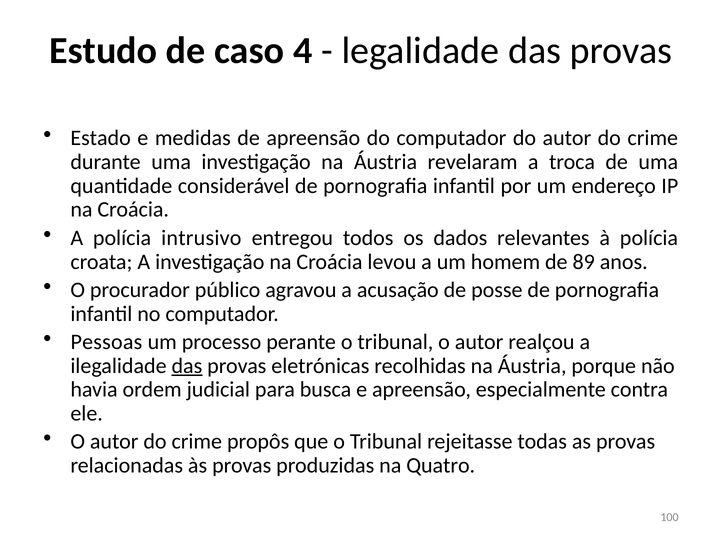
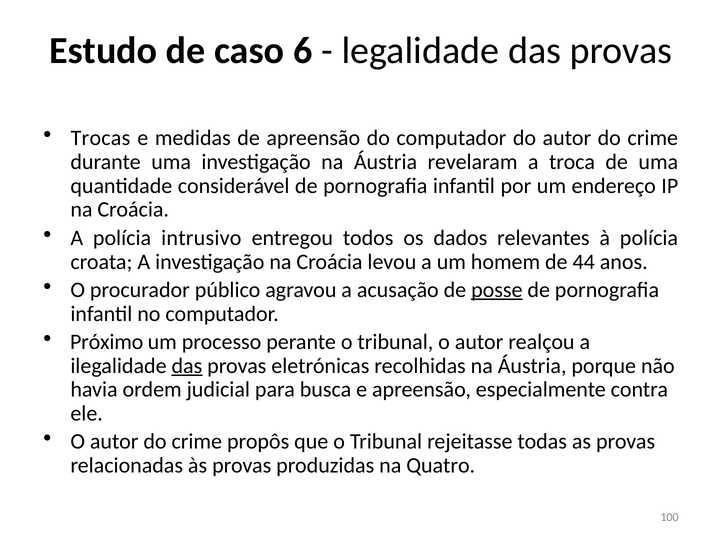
4: 4 -> 6 (303, 51)
Estado: Estado -> Trocas (100, 138)
89: 89 -> 44 (584, 261)
posse underline: none -> present (497, 290)
Pessoas: Pessoas -> Próximo (107, 342)
